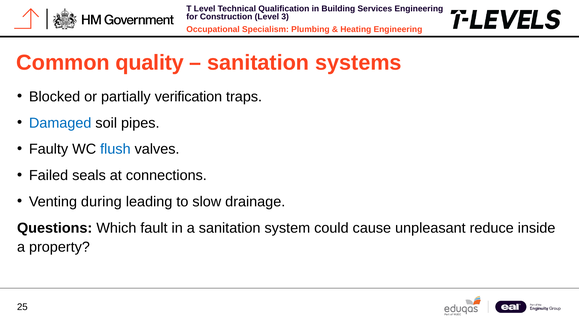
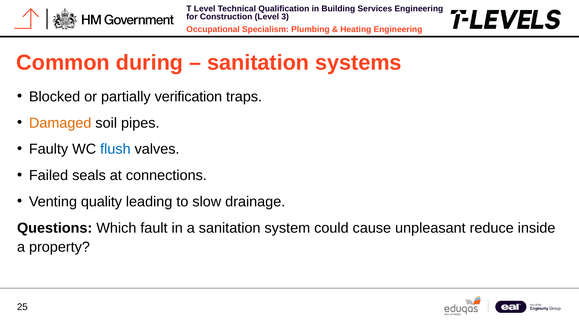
quality: quality -> during (150, 63)
Damaged colour: blue -> orange (60, 123)
during: during -> quality (101, 201)
